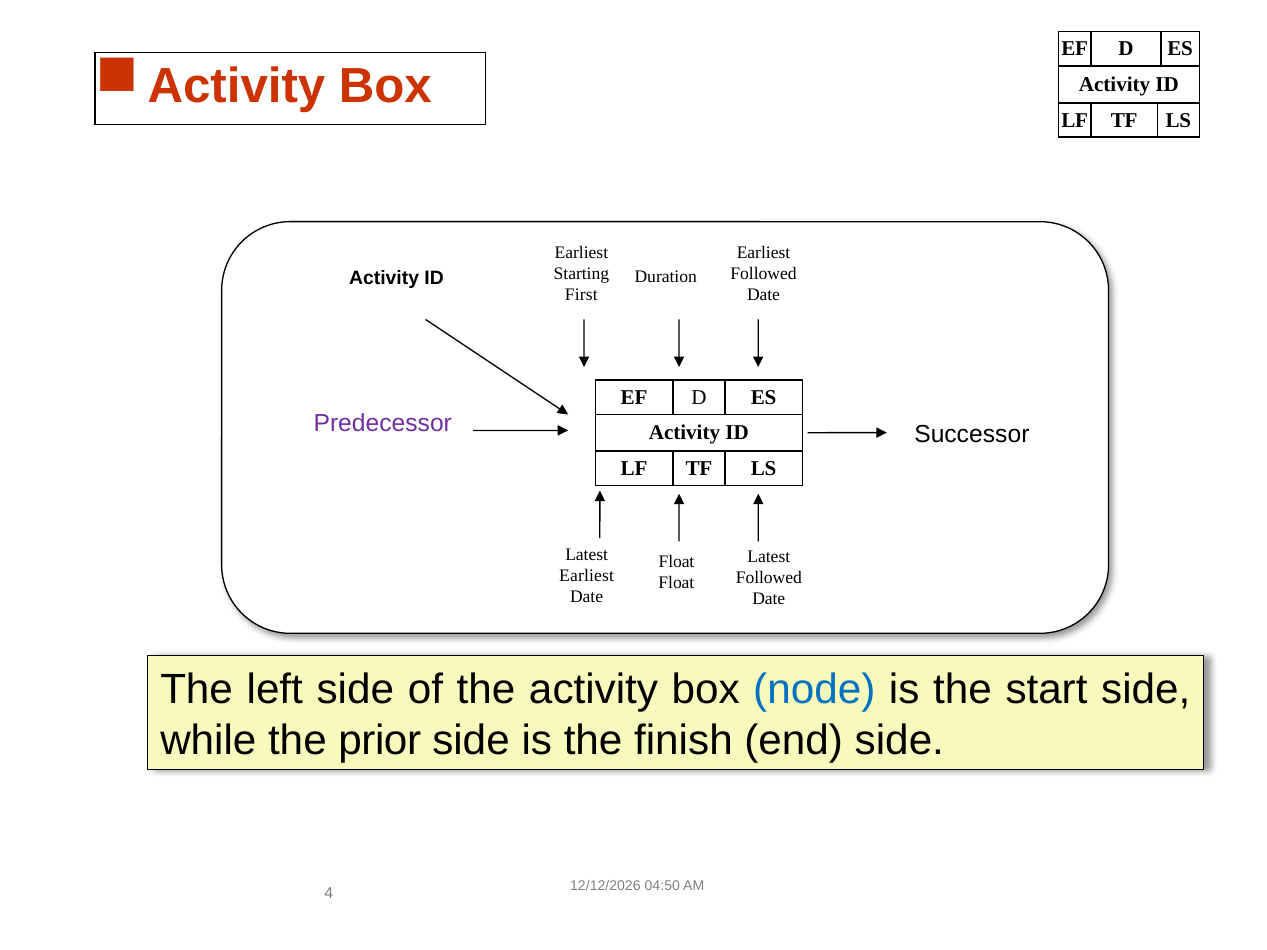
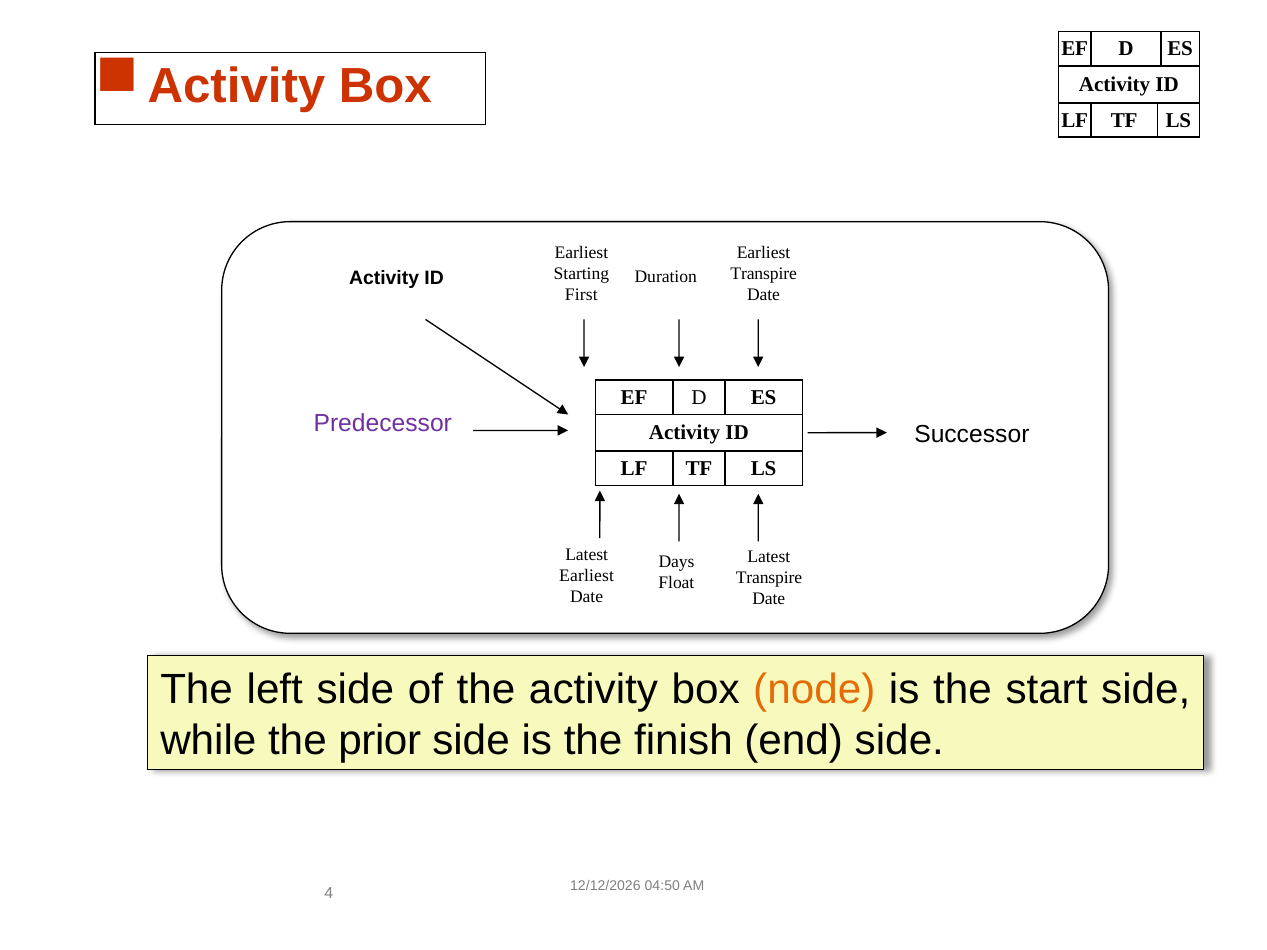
Followed: Followed -> Transpire (764, 274)
Float: Float -> Days (676, 562)
Followed: Followed -> Transpire (769, 578)
node colour: blue -> orange (814, 690)
